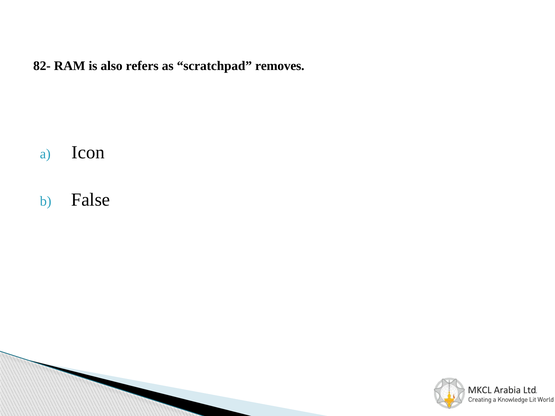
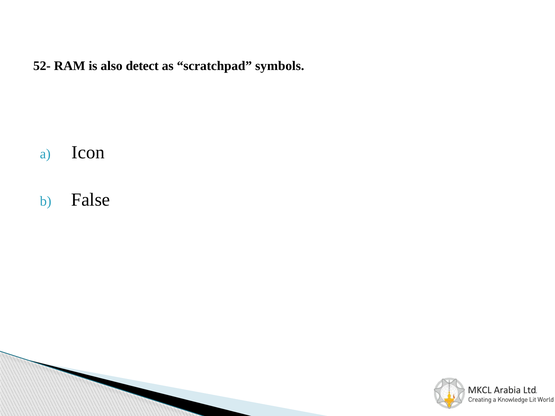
82-: 82- -> 52- (42, 66)
refers: refers -> detect (142, 66)
removes: removes -> symbols (280, 66)
